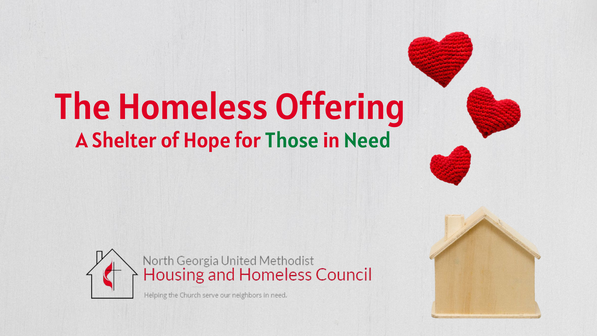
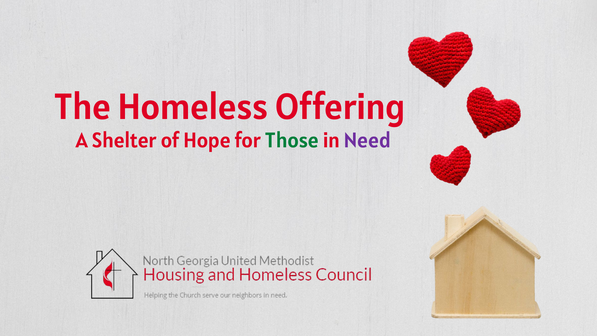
Need colour: green -> purple (367, 140)
